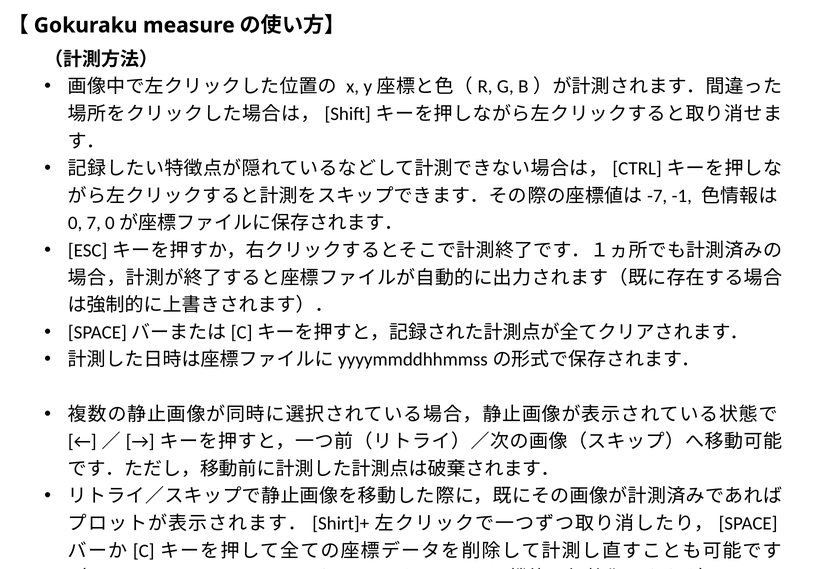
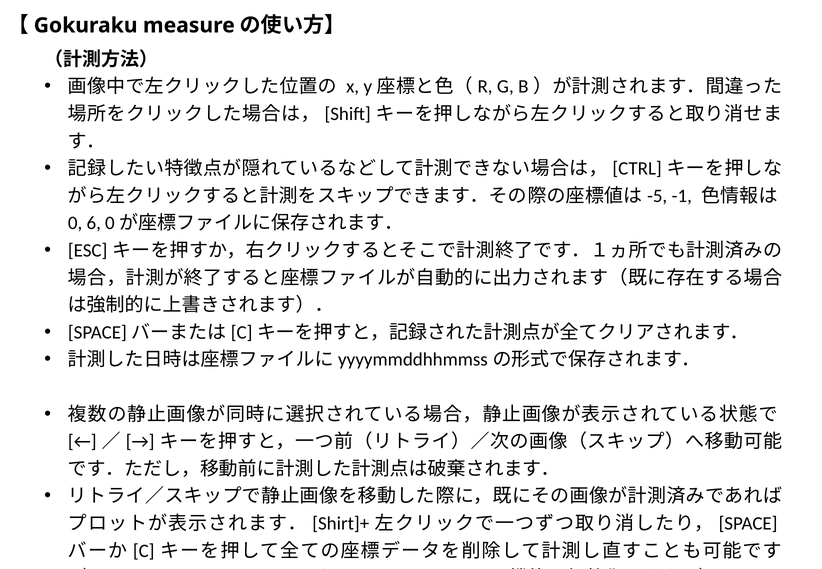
-7: -7 -> -5 (657, 196)
7: 7 -> 6 (94, 223)
